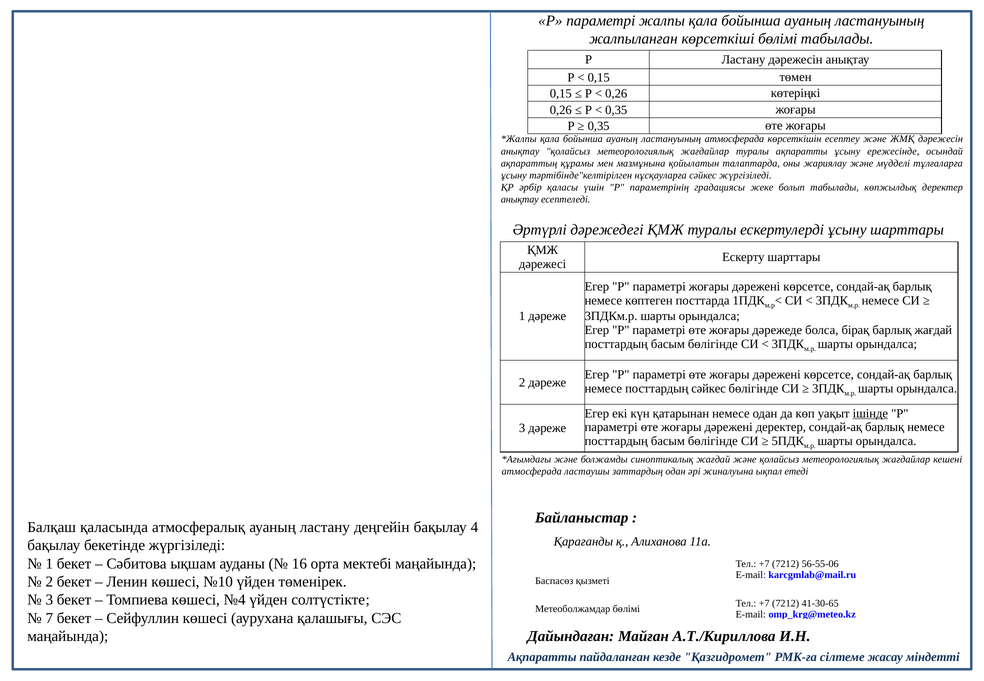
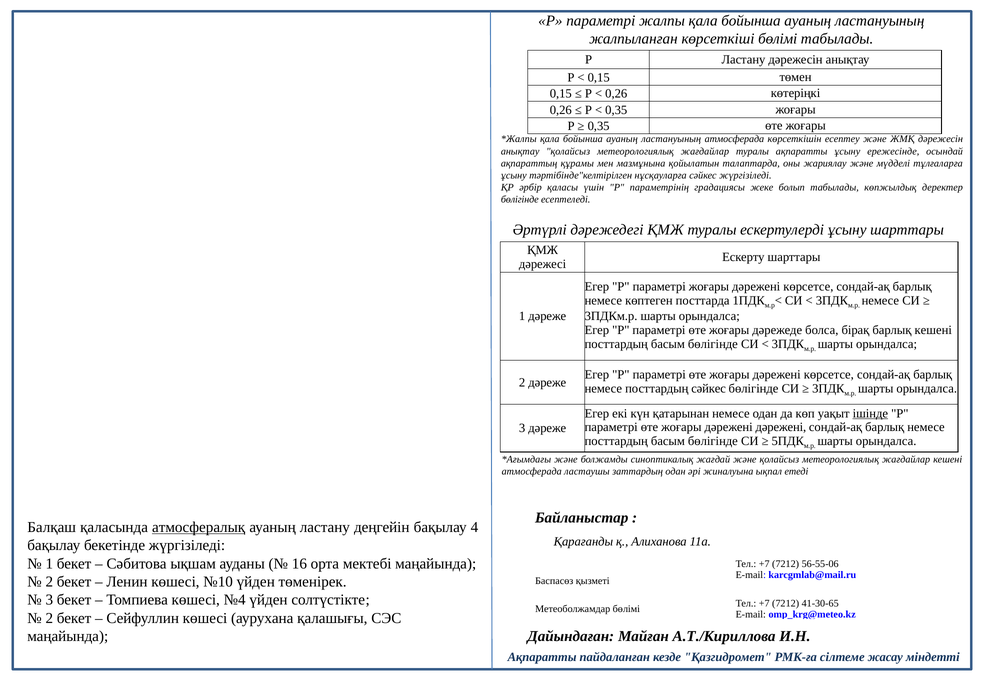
анықтау: анықтау -> бөлігінде (520, 200)
барлық жағдай: жағдай -> кешені (933, 330)
дәрежені деректер: деректер -> дәрежені (781, 427)
атмосфералық underline: none -> present (199, 527)
7: 7 -> 2 (49, 618)
